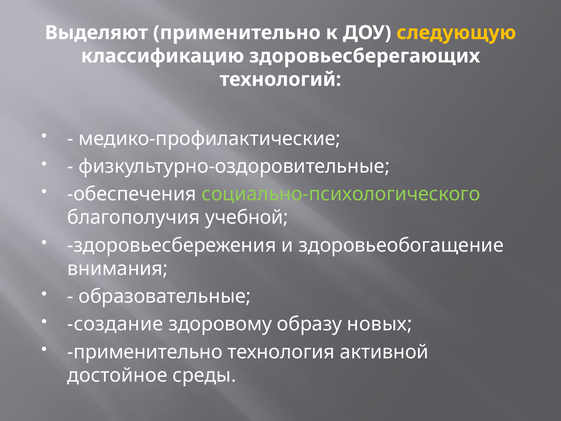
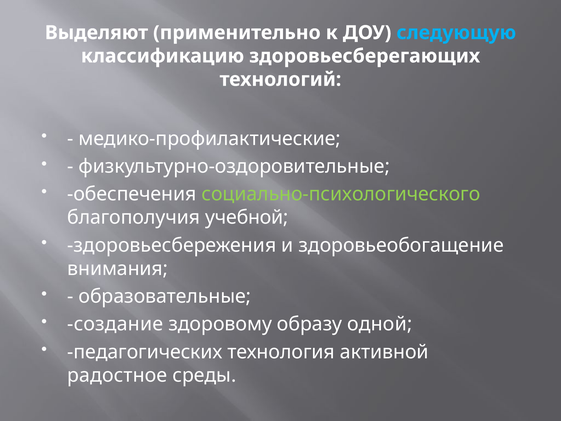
следующую colour: yellow -> light blue (456, 33)
новых: новых -> одной (380, 324)
применительно: применительно -> педагогических (145, 352)
достойное: достойное -> радостное (117, 375)
